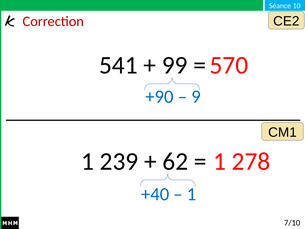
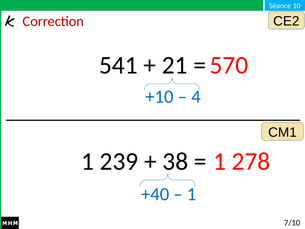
99: 99 -> 21 (175, 65)
+90: +90 -> +10 (160, 97)
9: 9 -> 4 (196, 97)
62: 62 -> 38 (175, 161)
